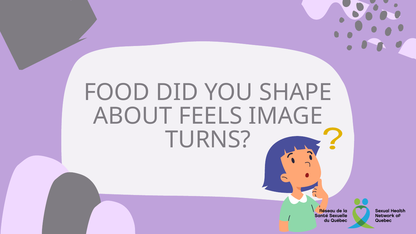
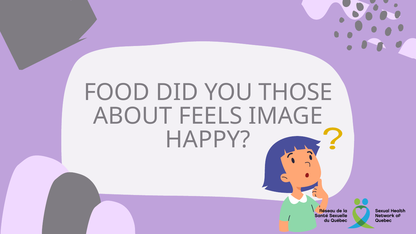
SHAPE: SHAPE -> THOSE (296, 92)
TURNS: TURNS -> HAPPY (208, 140)
